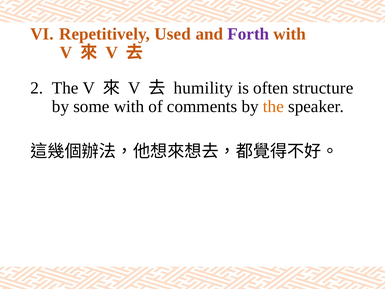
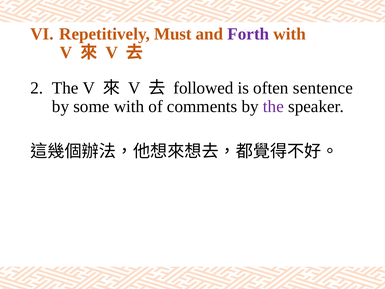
Used: Used -> Must (173, 34)
humility: humility -> followed (203, 88)
structure: structure -> sentence (323, 88)
the colour: orange -> purple (273, 106)
